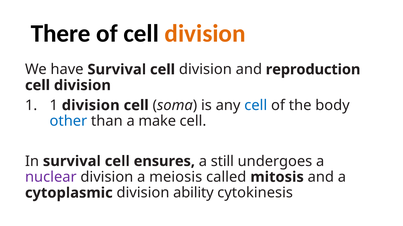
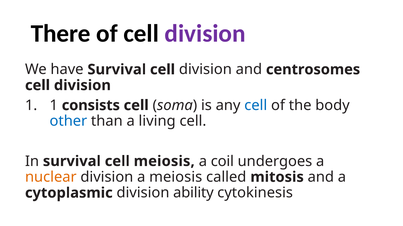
division colour: orange -> purple (205, 34)
reproduction: reproduction -> centrosomes (313, 70)
1 division: division -> consists (91, 106)
make: make -> living (157, 122)
cell ensures: ensures -> meiosis (164, 162)
still: still -> coil (222, 162)
nuclear colour: purple -> orange (51, 178)
